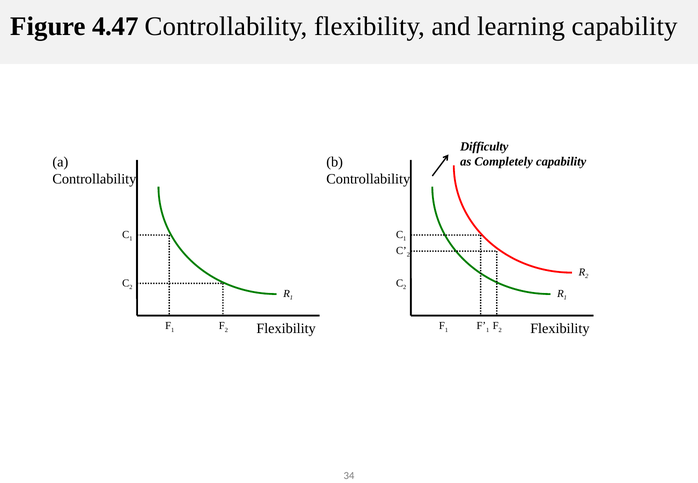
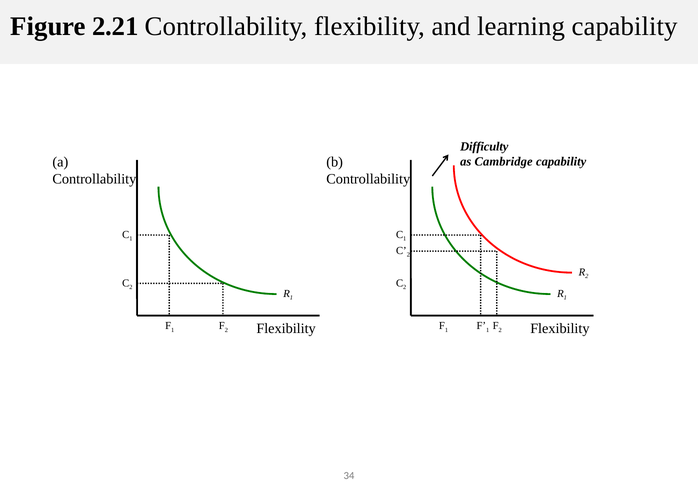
4.47: 4.47 -> 2.21 (115, 26)
Completely: Completely -> Cambridge (504, 162)
